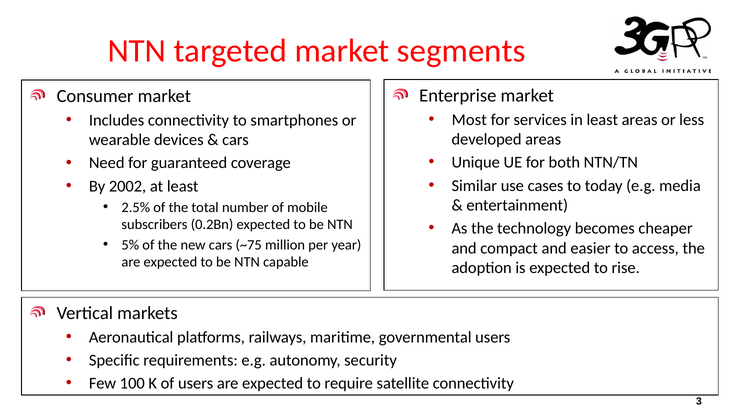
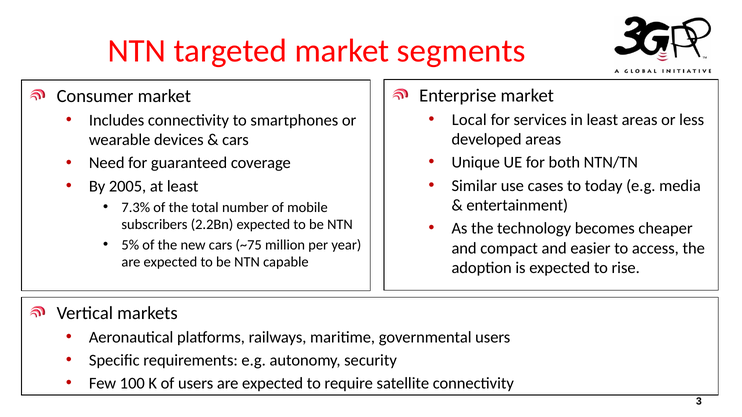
Most: Most -> Local (469, 120)
2002: 2002 -> 2005 (128, 186)
2.5%: 2.5% -> 7.3% (136, 208)
0.2Bn: 0.2Bn -> 2.2Bn (212, 225)
